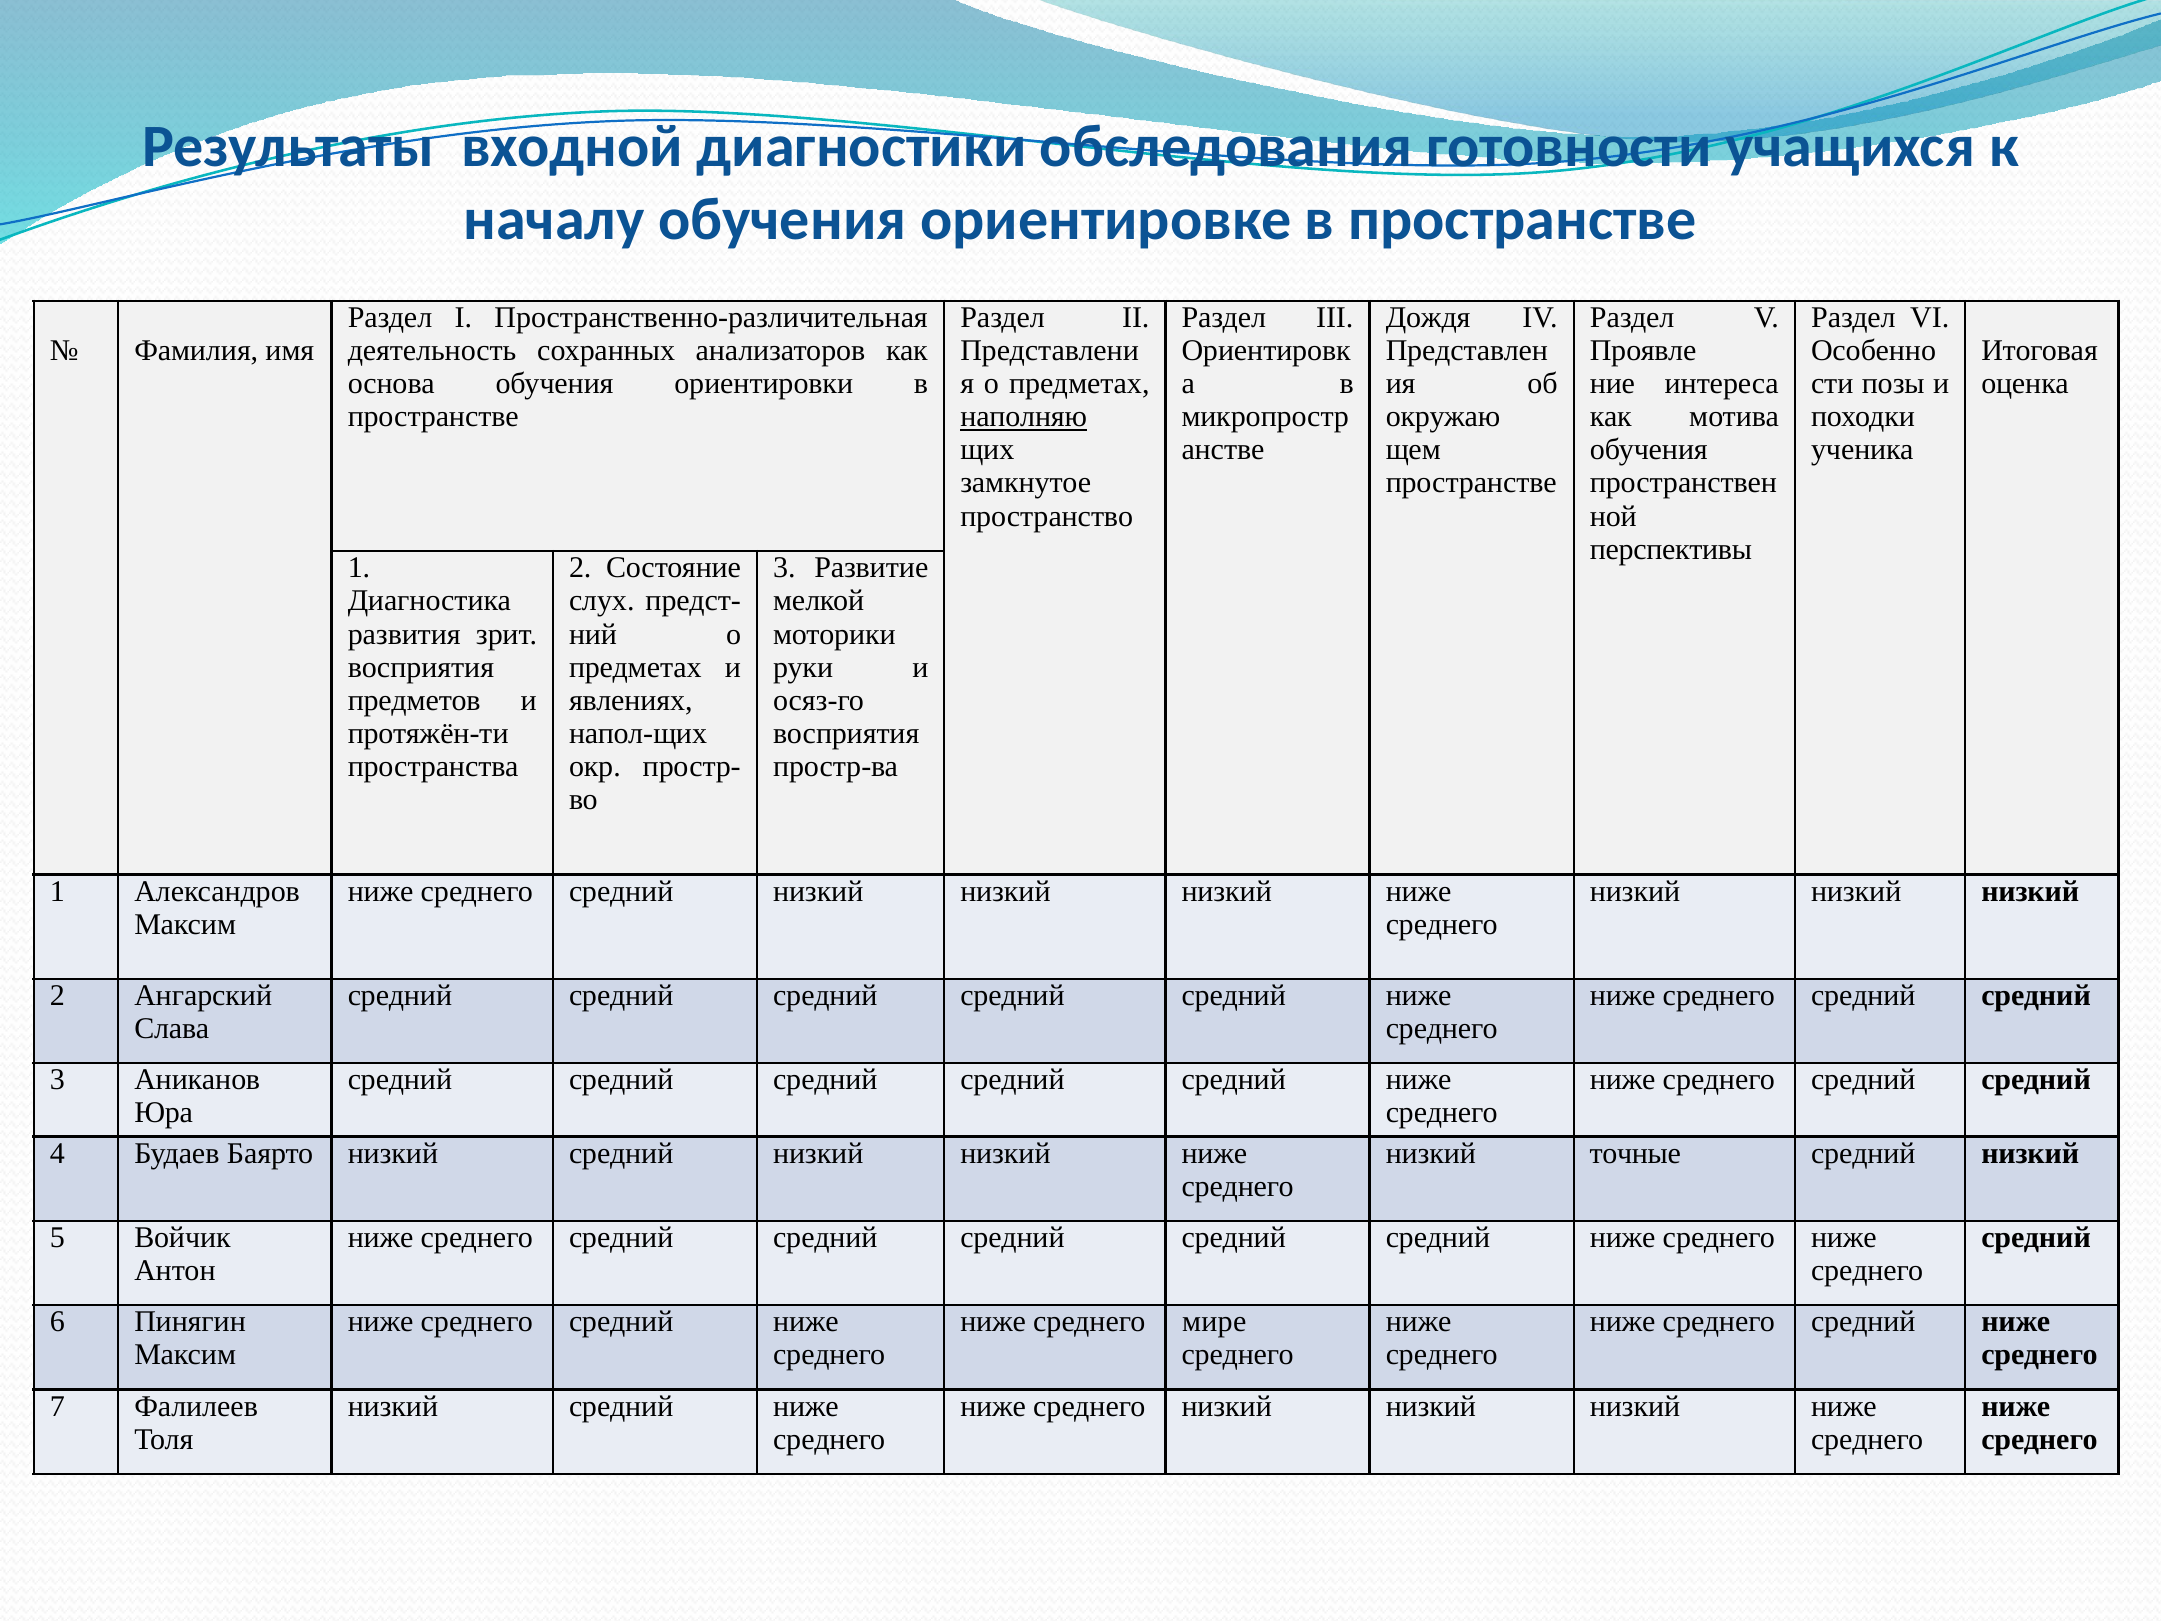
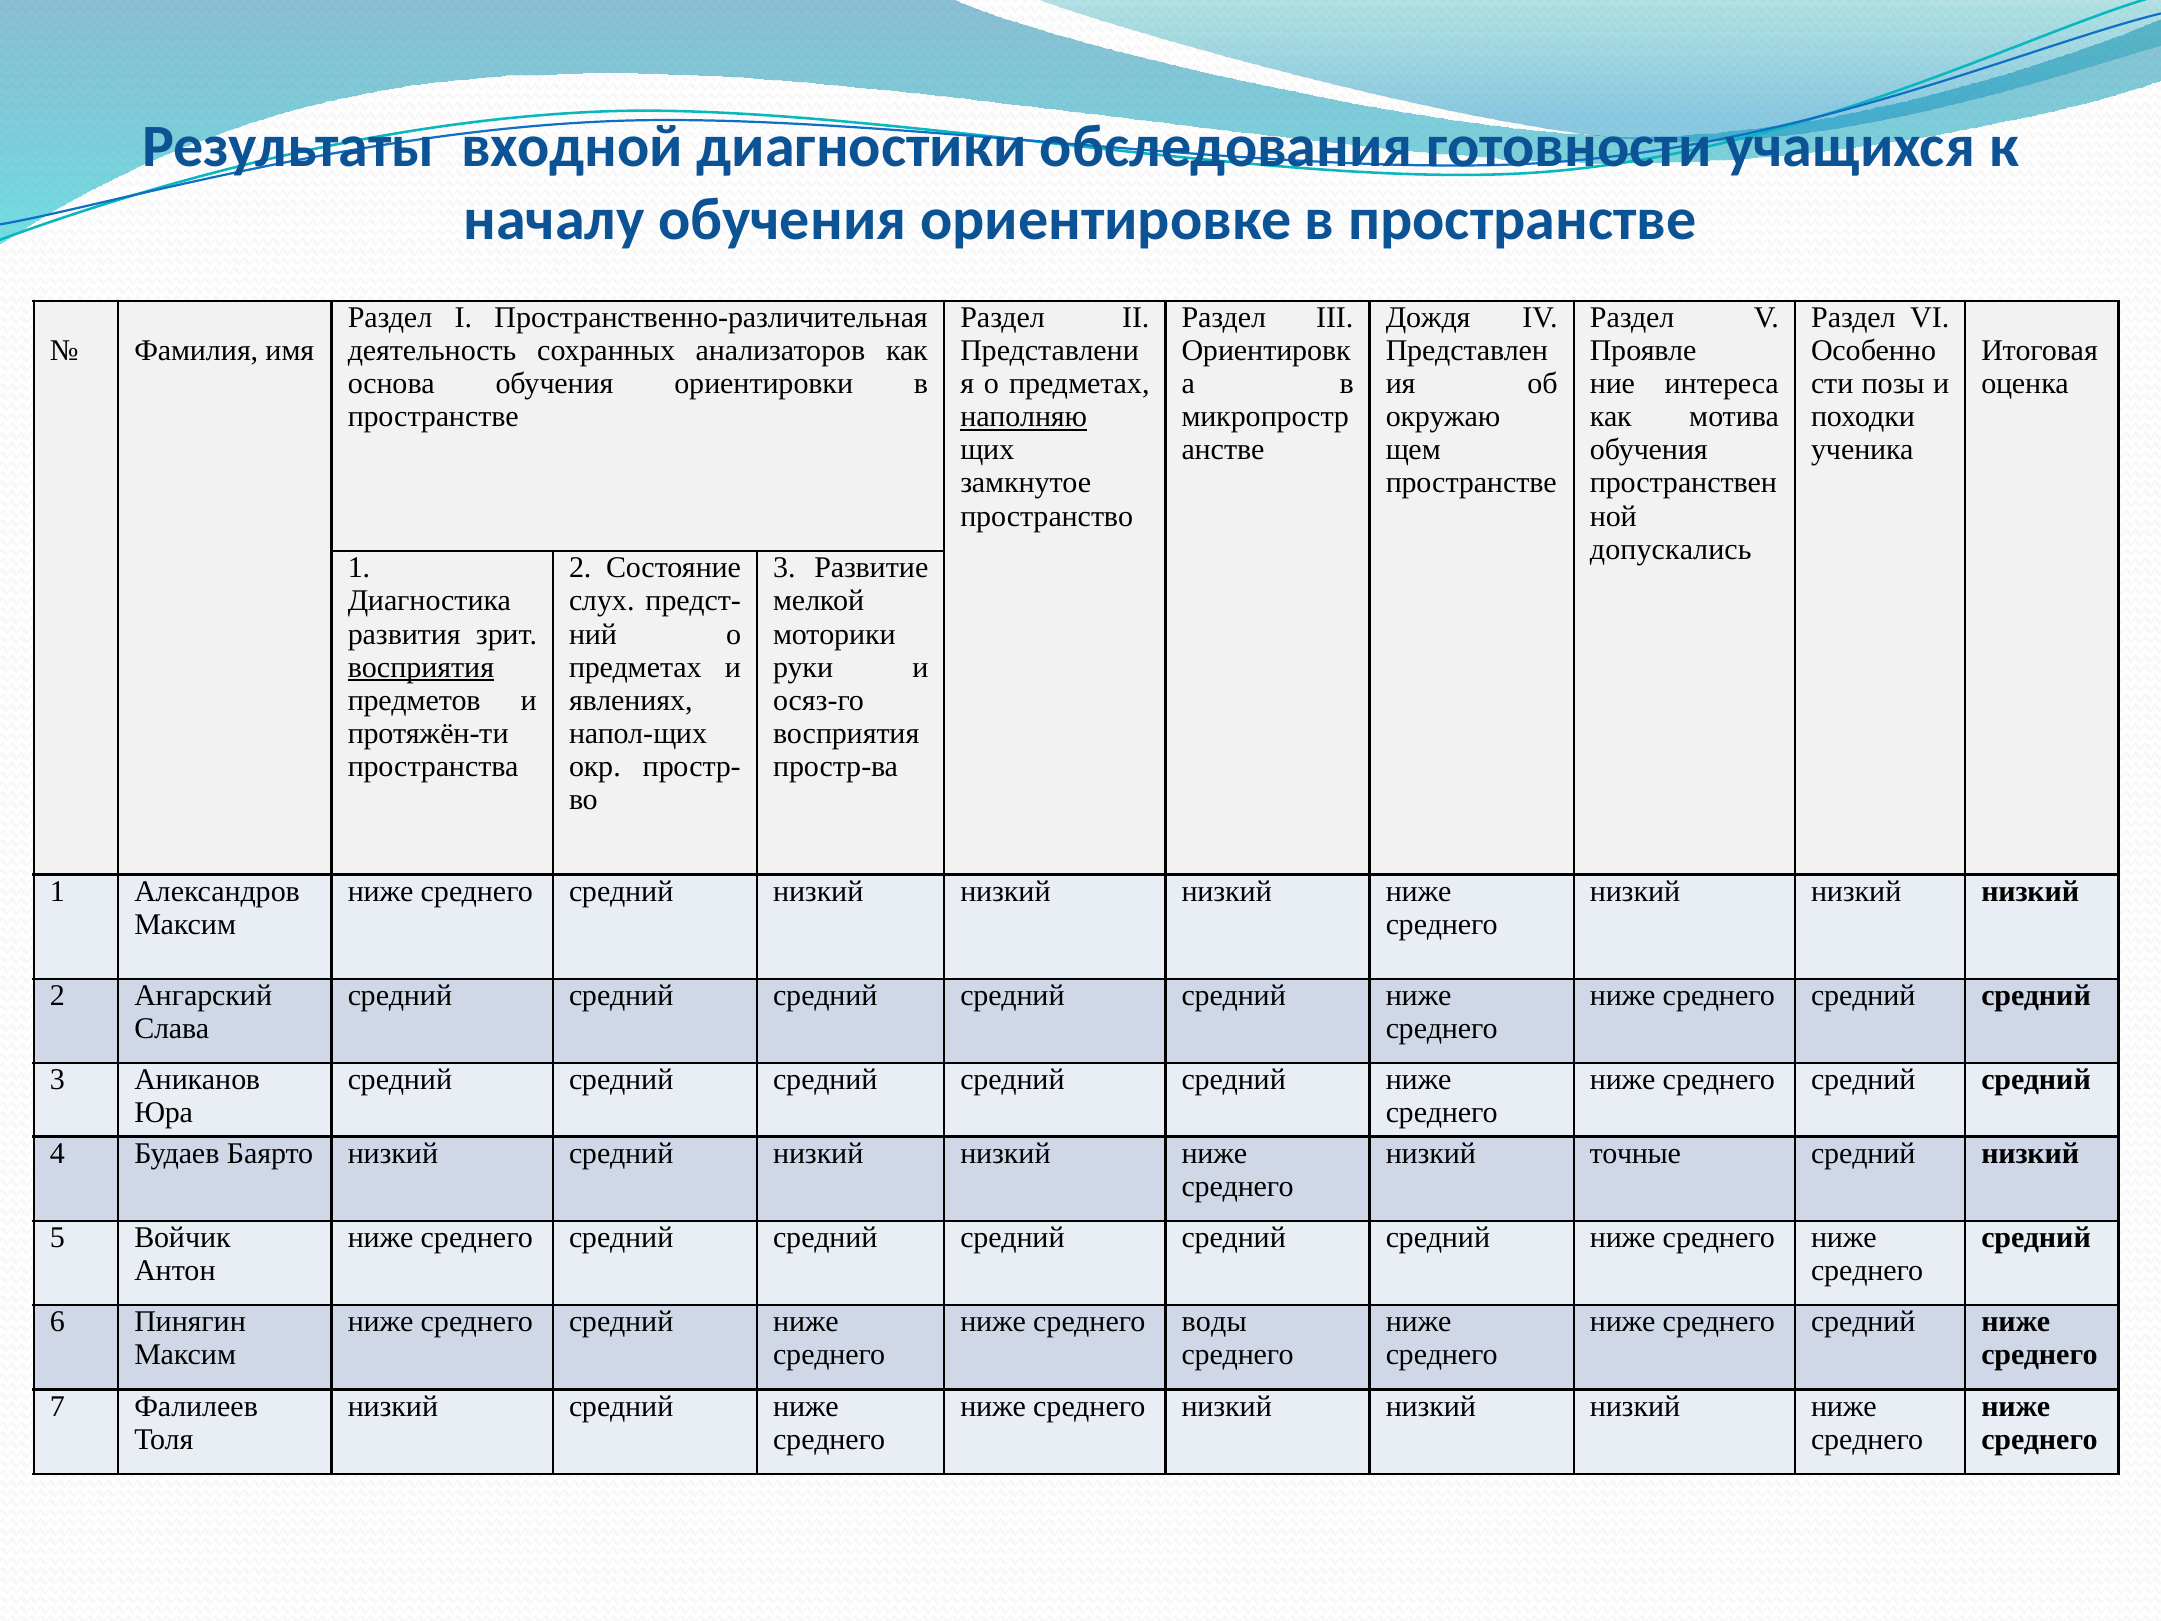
перспективы: перспективы -> допускались (1671, 549)
восприятия underline: none -> present (421, 667)
мире: мире -> воды (1214, 1322)
